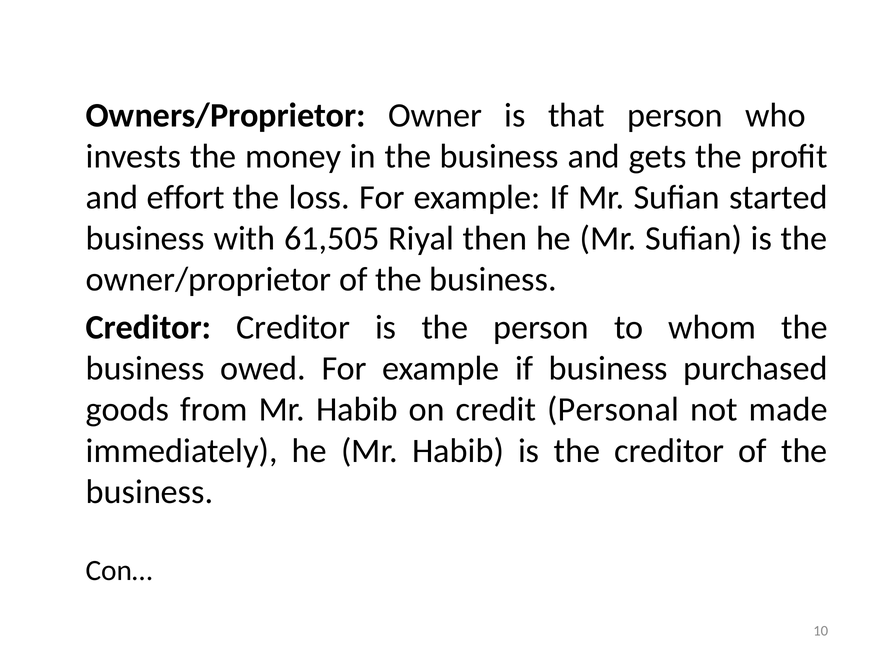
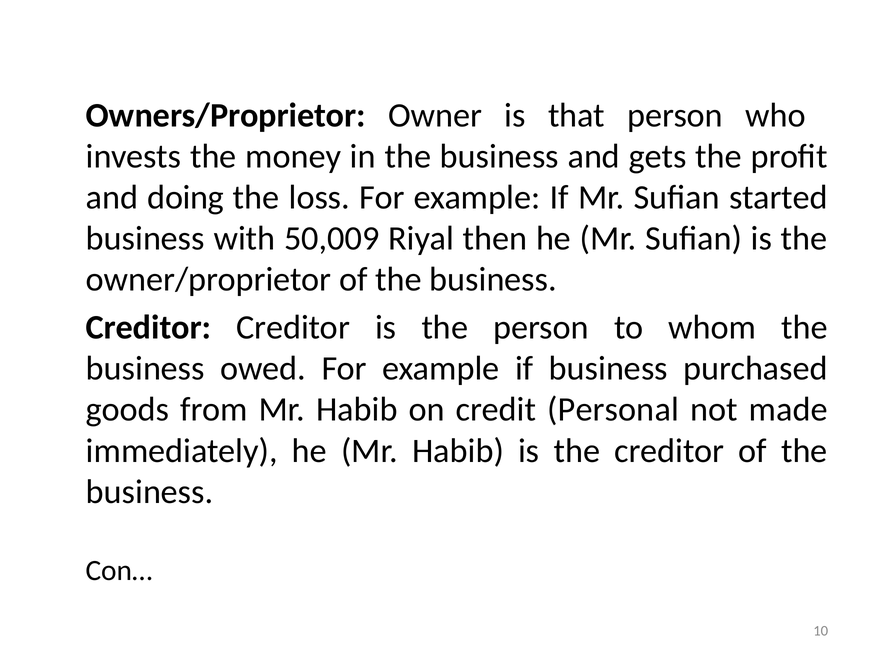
effort: effort -> doing (186, 197)
61,505: 61,505 -> 50,009 (332, 238)
